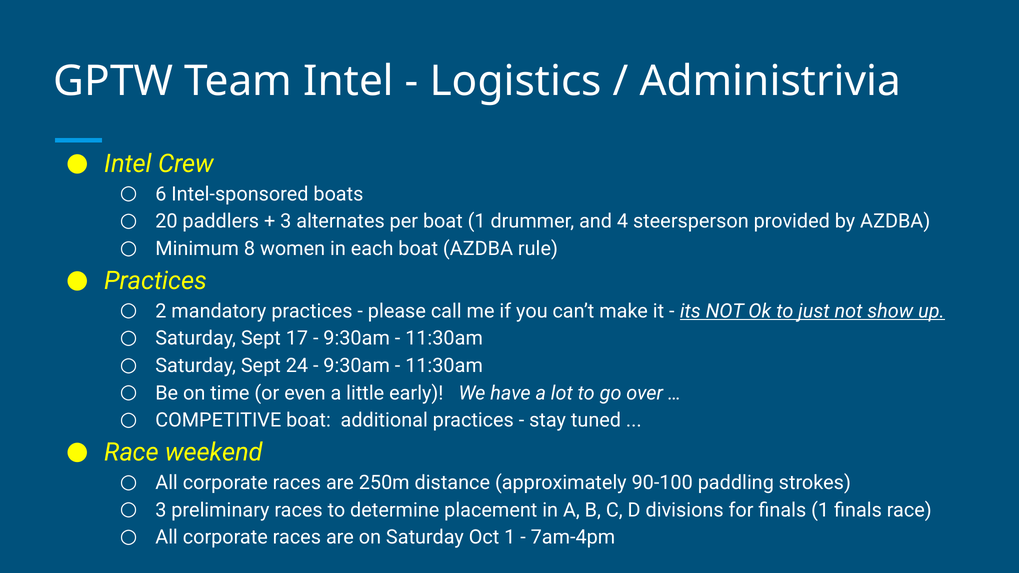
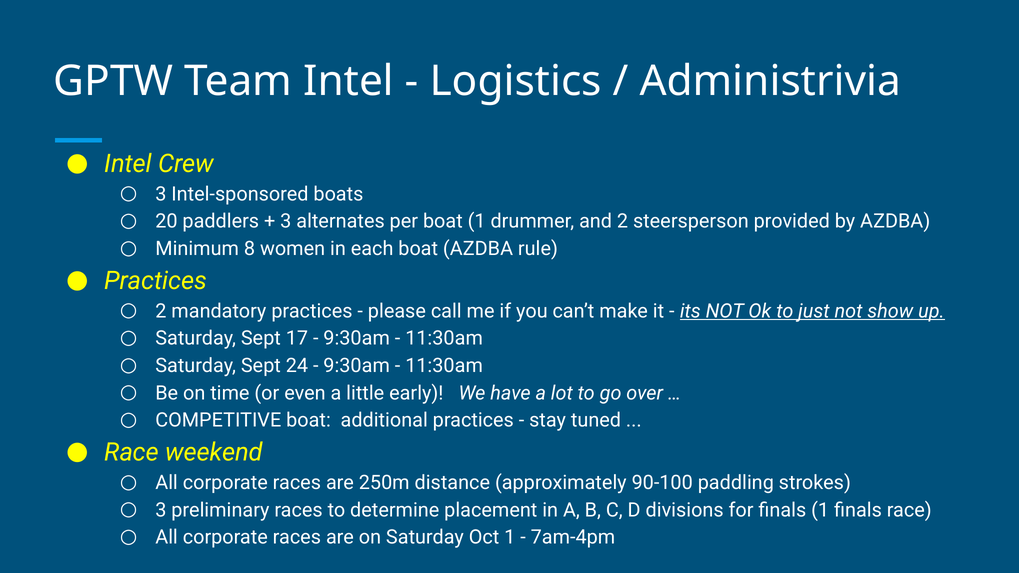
6: 6 -> 3 (161, 194)
and 4: 4 -> 2 (623, 221)
